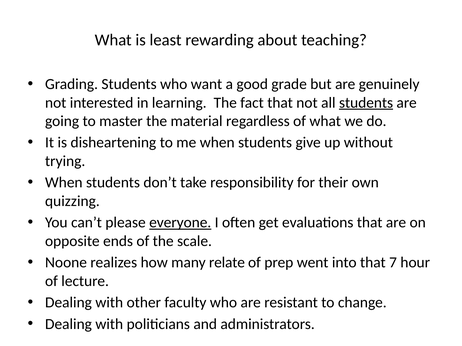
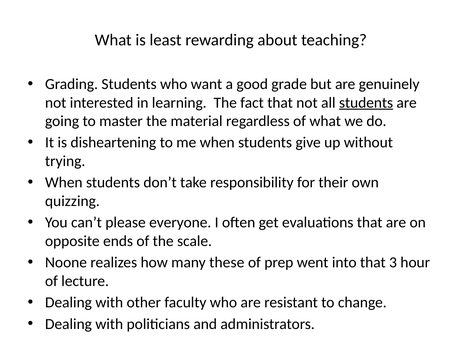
everyone underline: present -> none (180, 223)
relate: relate -> these (227, 263)
7: 7 -> 3 (393, 263)
